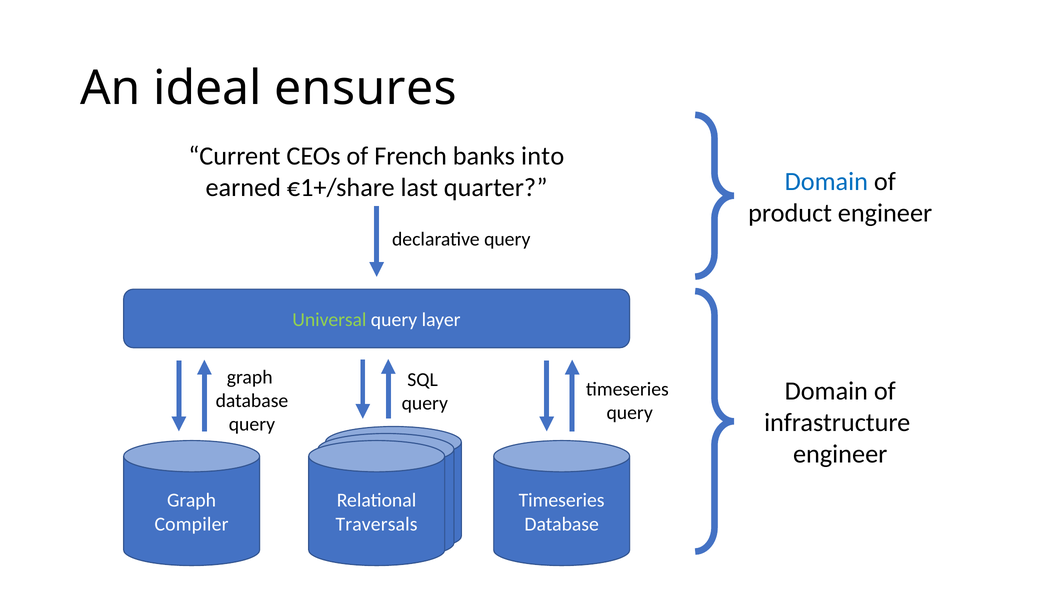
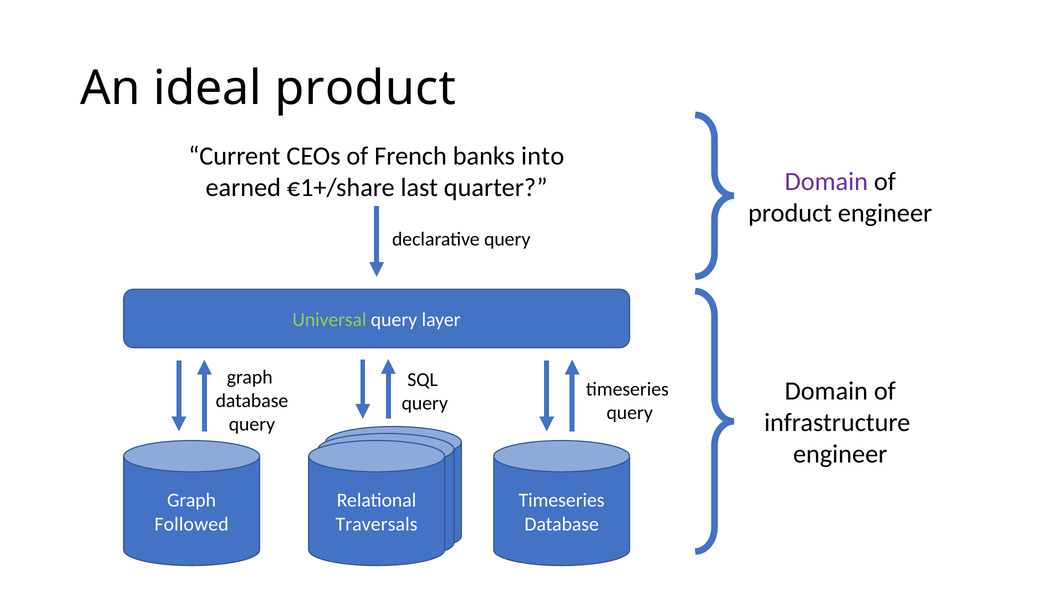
ideal ensures: ensures -> product (366, 88)
Domain colour: blue -> purple (826, 181)
Compiler: Compiler -> Followed (192, 524)
